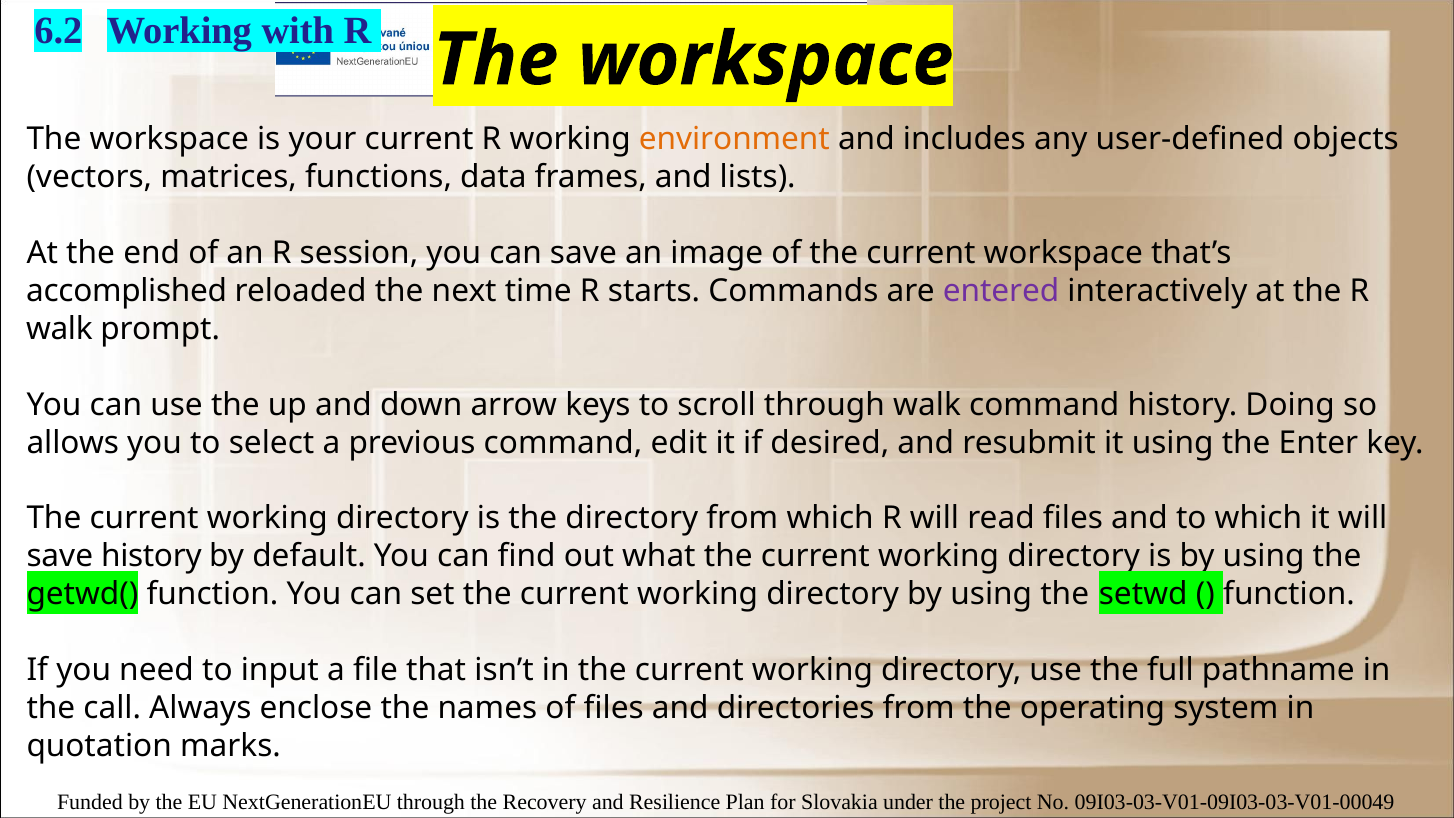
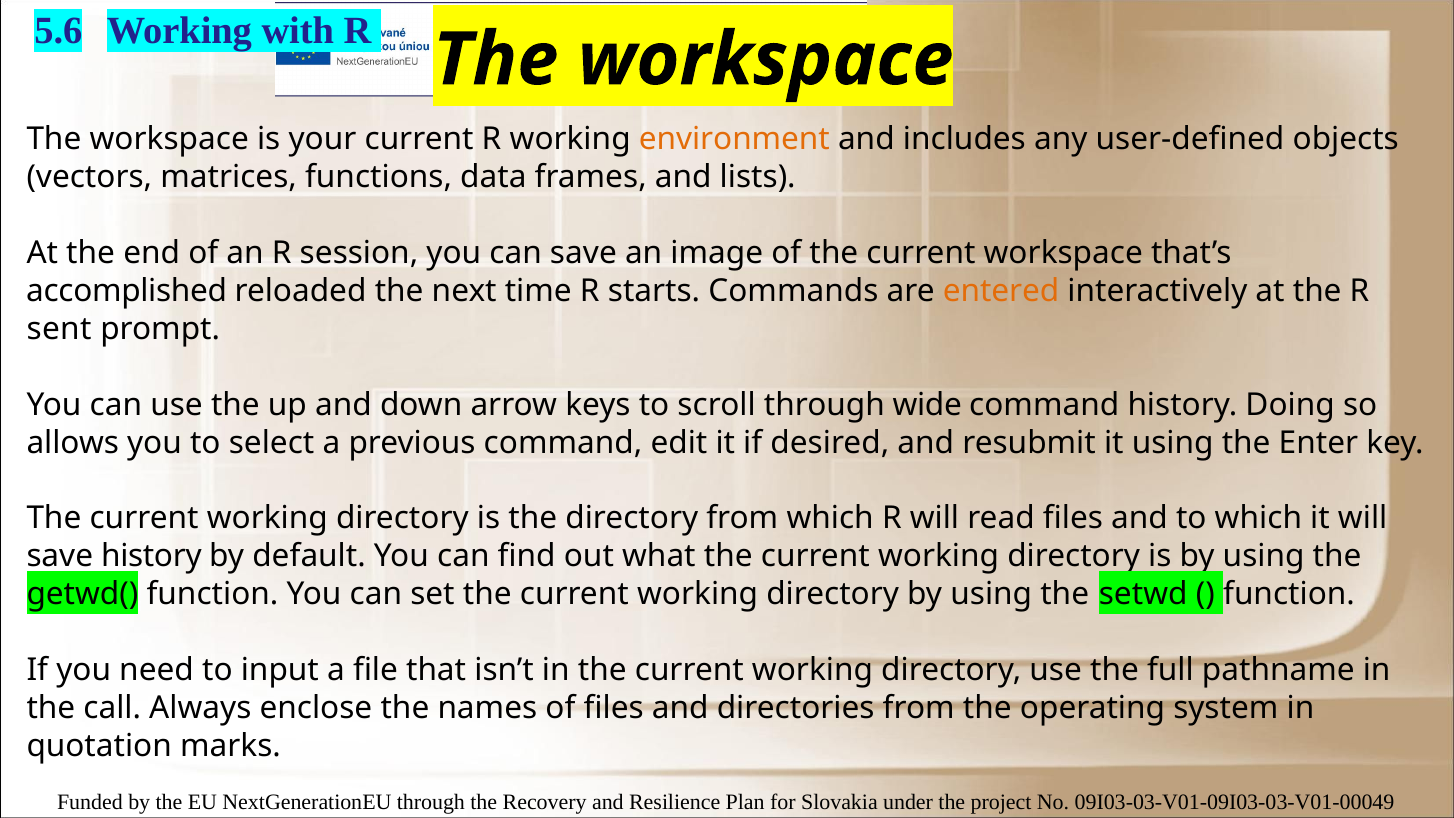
6.2: 6.2 -> 5.6 (58, 31)
entered colour: purple -> orange (1001, 291)
walk: walk -> sent (59, 329)
through walk: walk -> wide (927, 405)
